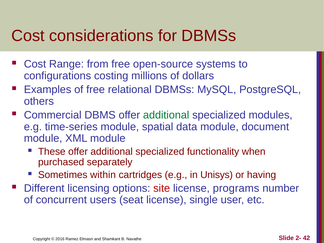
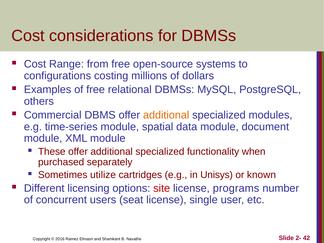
additional colour: green -> orange (166, 115)
within: within -> utilize (103, 175)
having: having -> known (261, 175)
